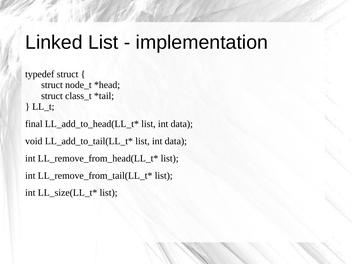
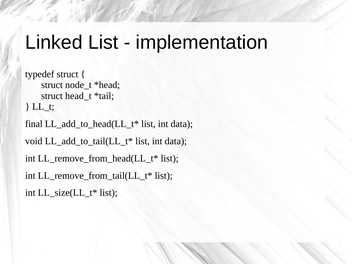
class_t: class_t -> head_t (78, 96)
